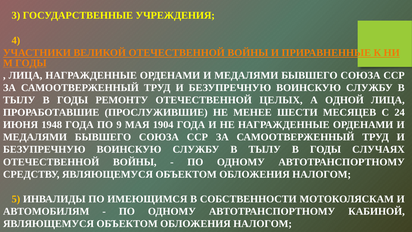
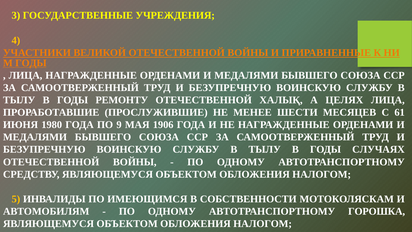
ЦЕЛЫХ: ЦЕЛЫХ -> ХАЛЫҚ (281, 100)
ОДНОЙ: ОДНОЙ -> ЦЕЛЯХ (344, 100)
24: 24 -> 61 (400, 112)
1948: 1948 -> 1980 (52, 125)
1904: 1904 -> 1906 (163, 125)
КАБИНОЙ: КАБИНОЙ -> ГОРОШКА (377, 211)
